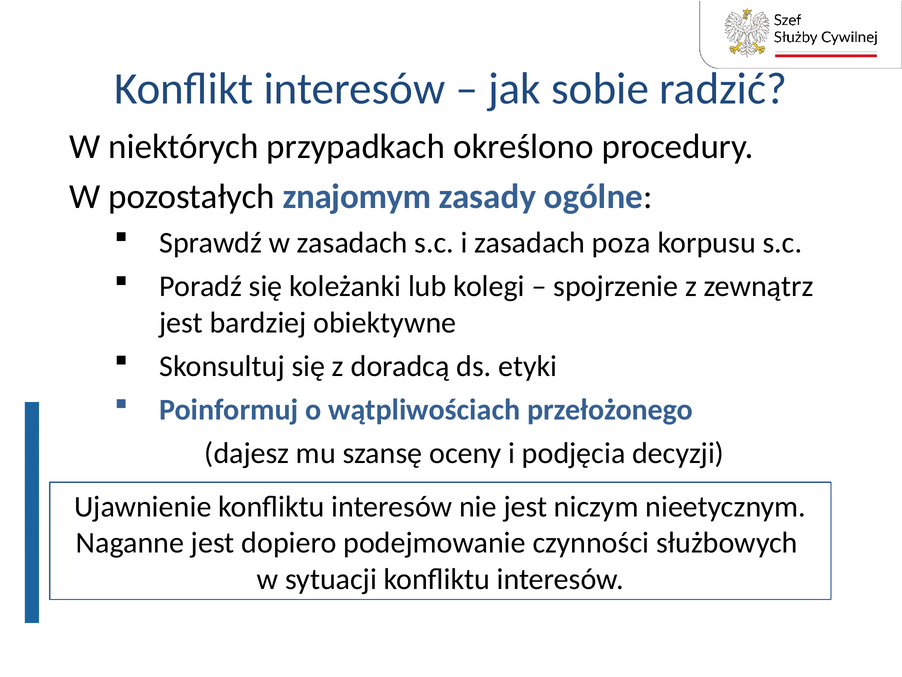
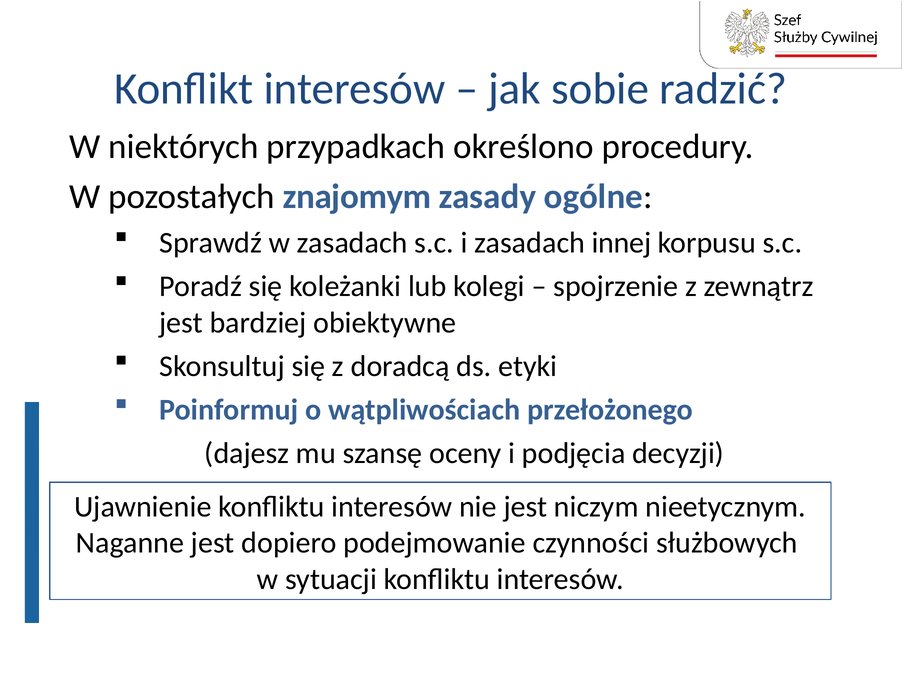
poza: poza -> innej (622, 243)
